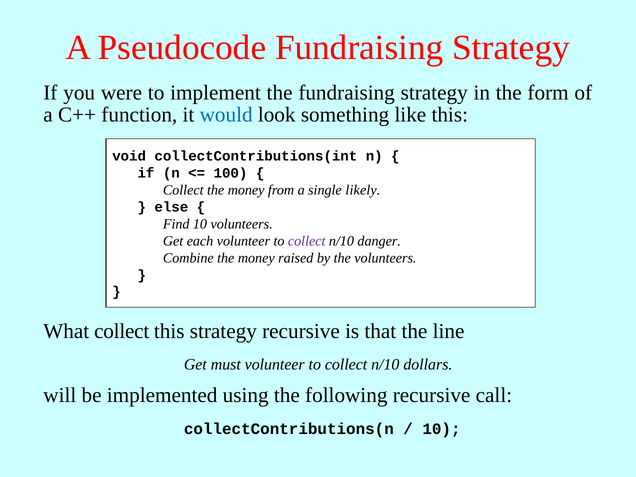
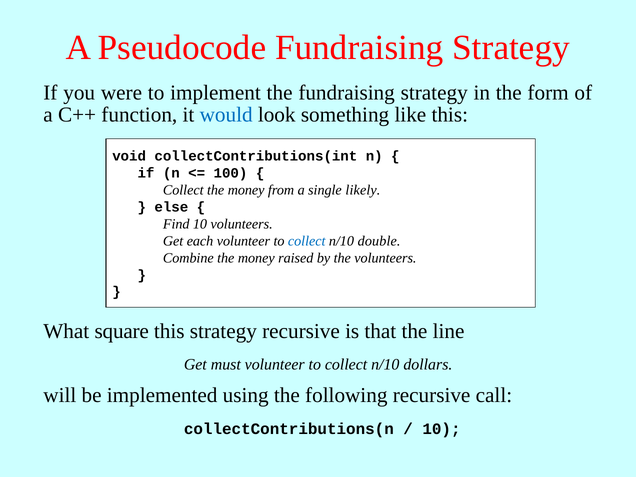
collect colour: purple -> blue (307, 241)
danger: danger -> double (379, 241)
What collect: collect -> square (122, 331)
